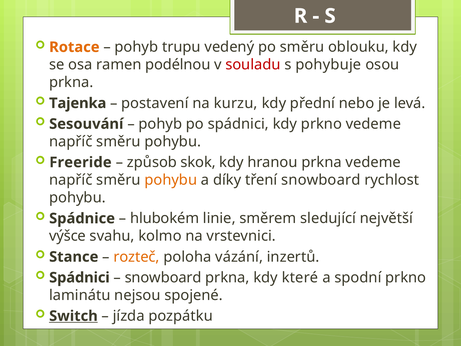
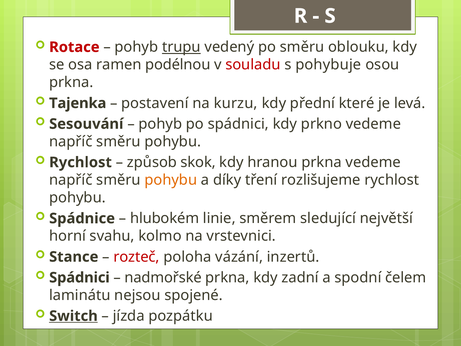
Rotace colour: orange -> red (74, 47)
trupu underline: none -> present (181, 47)
nebo: nebo -> které (357, 103)
Freeride: Freeride -> Rychlost (80, 162)
tření snowboard: snowboard -> rozlišujeme (321, 180)
výšce: výšce -> horní (67, 236)
rozteč colour: orange -> red (137, 257)
snowboard: snowboard -> nadmořské (163, 277)
které: které -> zadní (300, 277)
spodní prkno: prkno -> čelem (406, 277)
